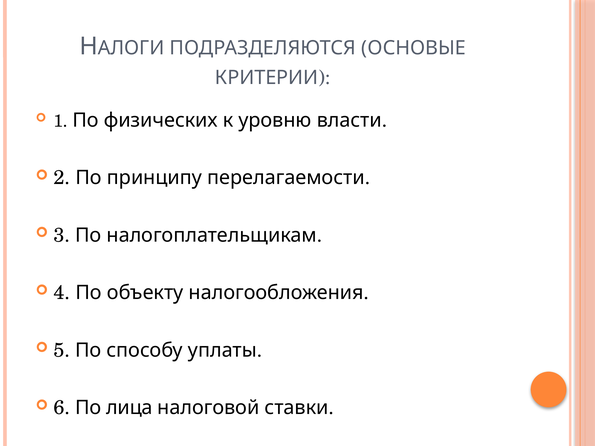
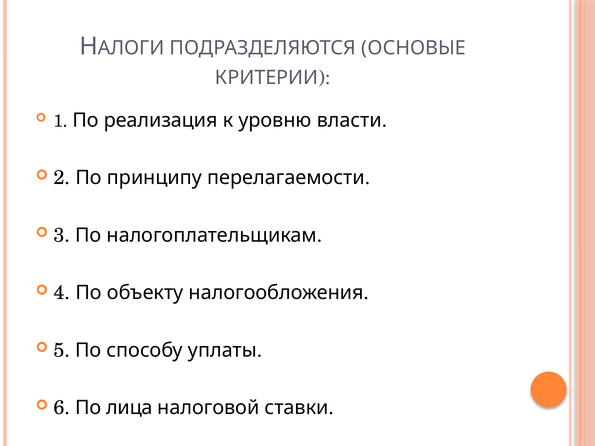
физических: физических -> реализация (161, 120)
